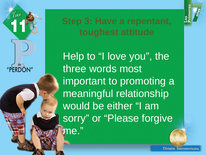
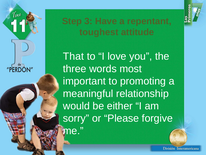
Help: Help -> That (73, 56)
